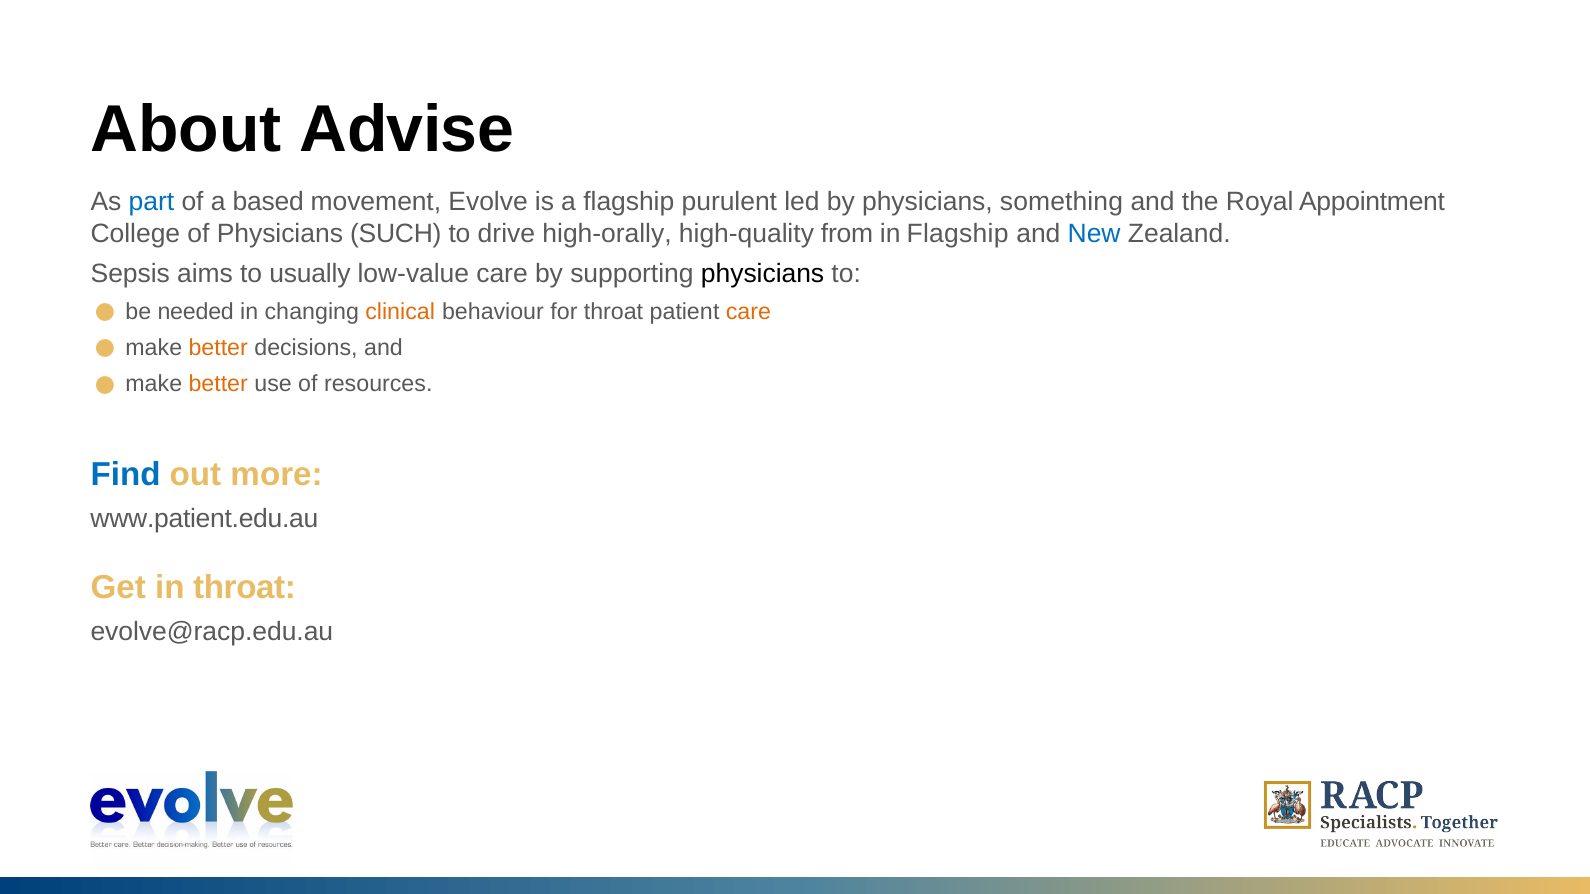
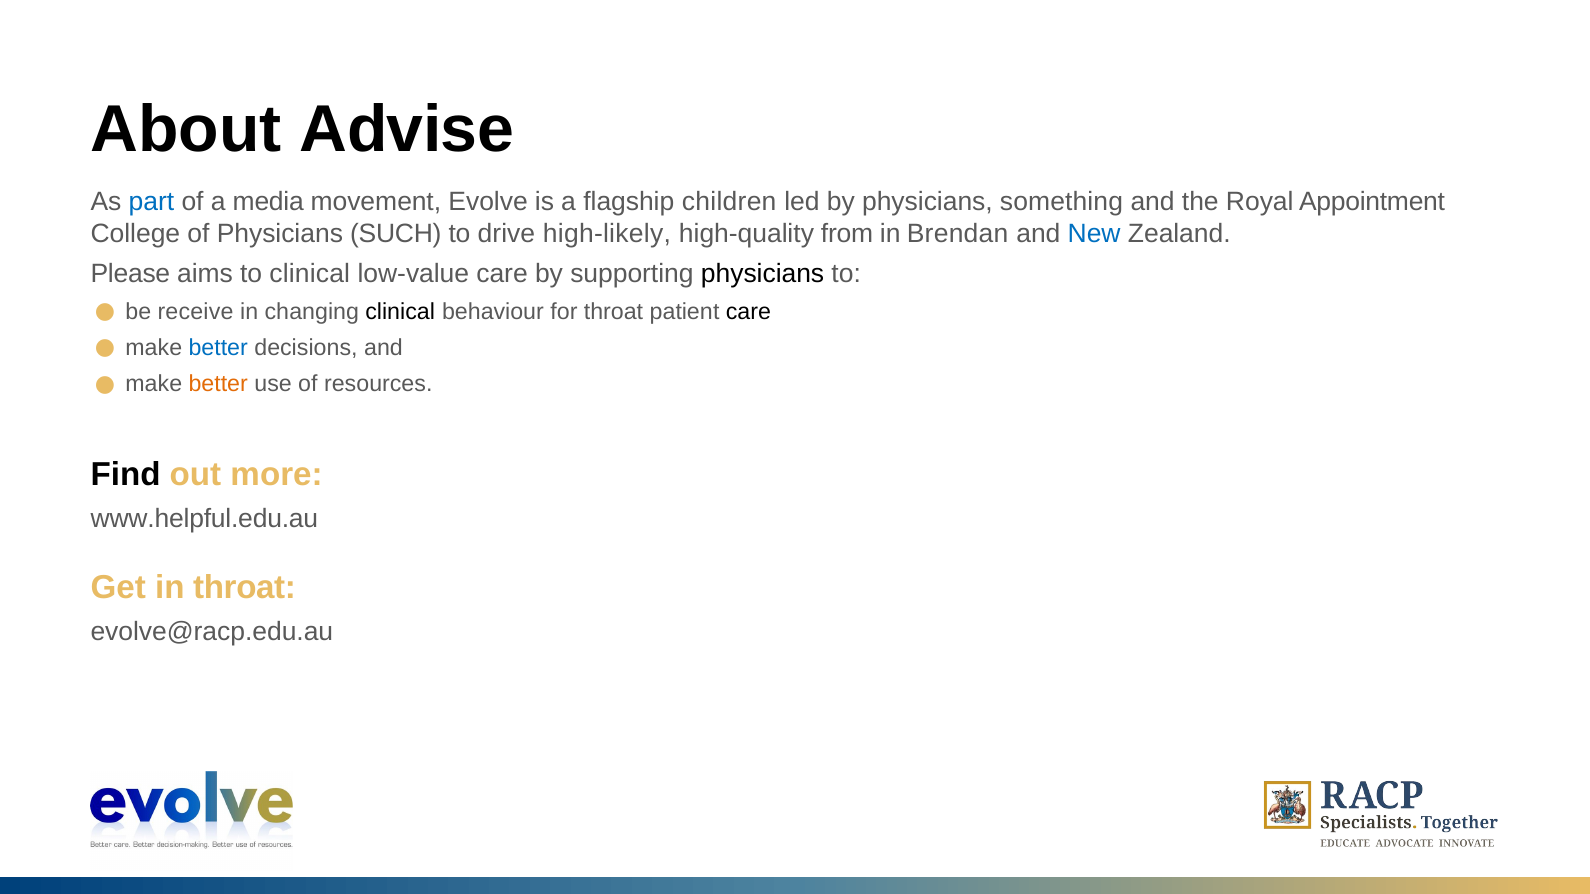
based: based -> media (268, 202)
purulent: purulent -> children (729, 202)
high-orally: high-orally -> high-likely (607, 234)
in Flagship: Flagship -> Brendan (958, 234)
Sepsis: Sepsis -> Please (130, 274)
to usually: usually -> clinical (310, 274)
needed: needed -> receive (196, 312)
clinical colour: orange -> black (400, 312)
care colour: orange -> black (748, 312)
better colour: orange -> blue (218, 348)
Find colour: blue -> black (126, 475)
www.patient.edu.au: www.patient.edu.au -> www.helpful.edu.au (204, 519)
